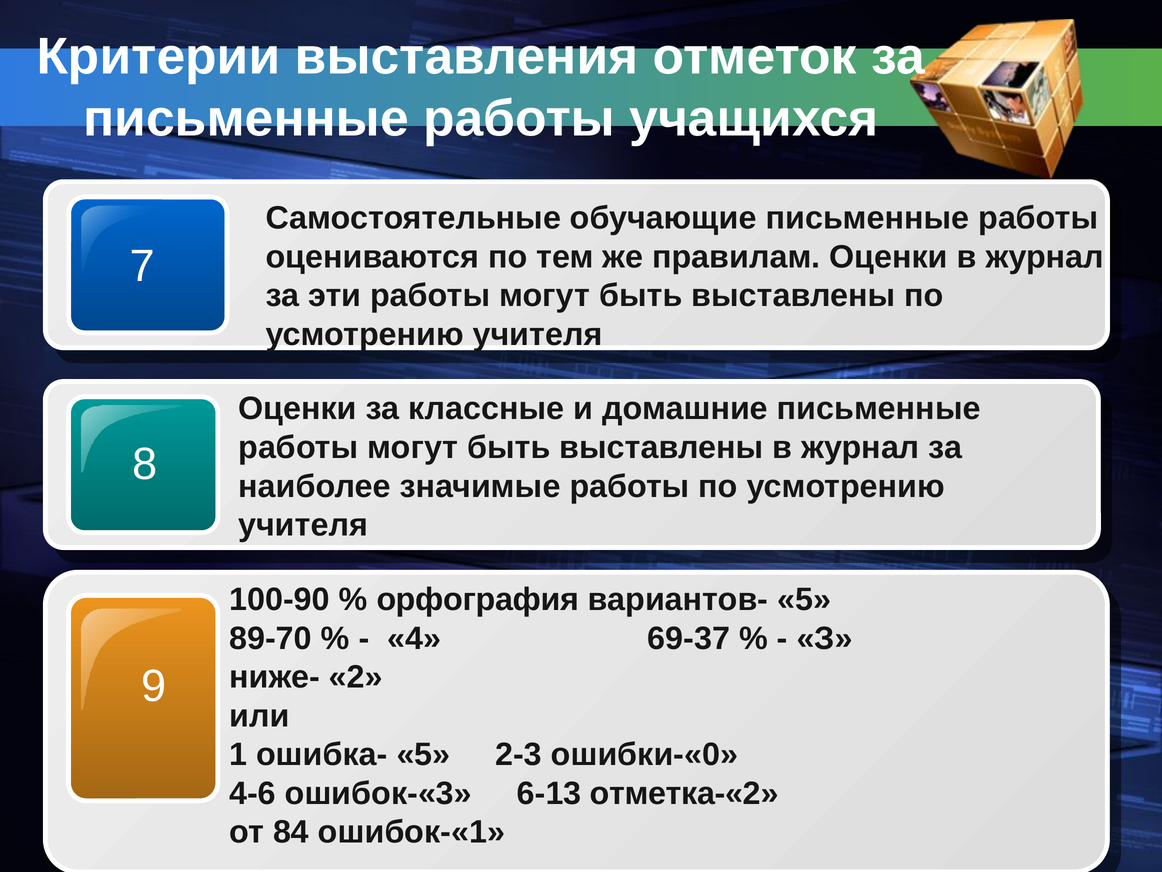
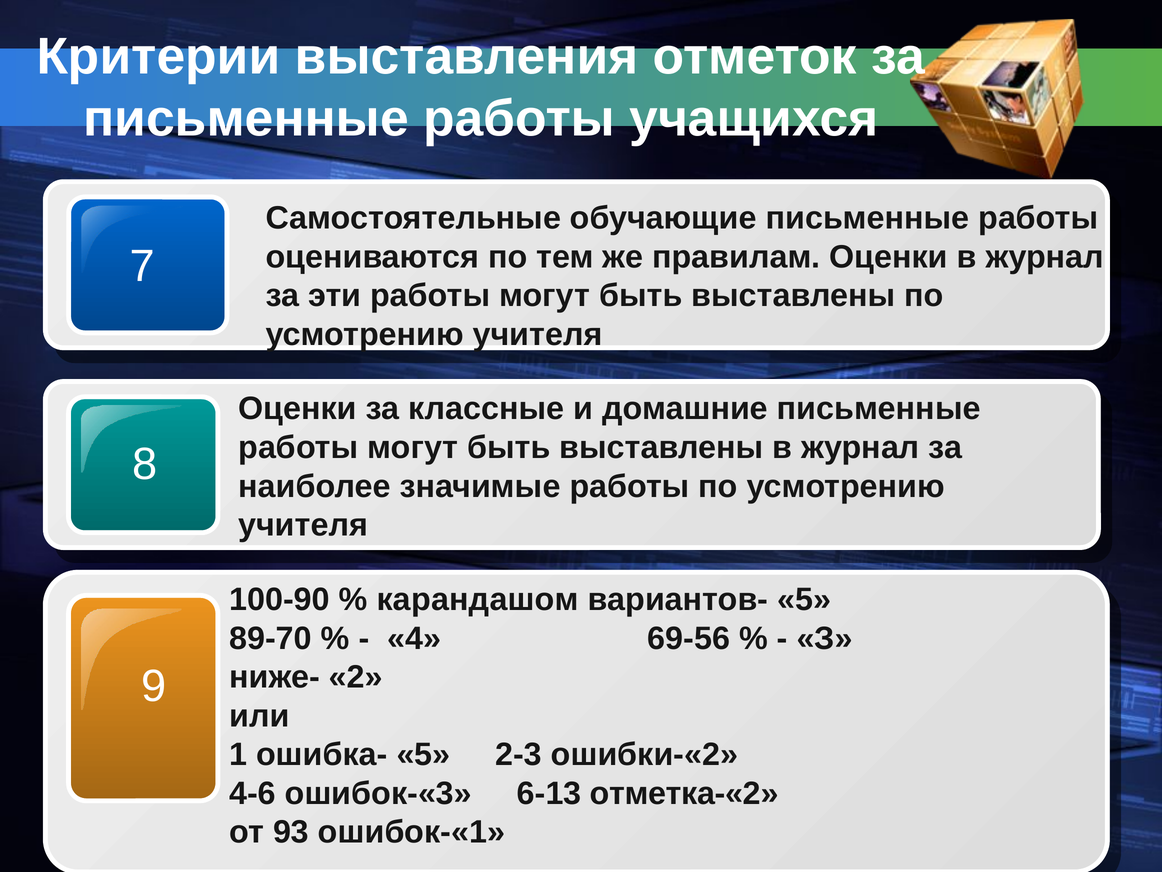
орфография: орфография -> карандашом (478, 599)
69-37: 69-37 -> 69-56 (689, 638)
ошибки-«0: ошибки-«0 -> ошибки-«2 (645, 754)
84: 84 -> 93 (291, 832)
